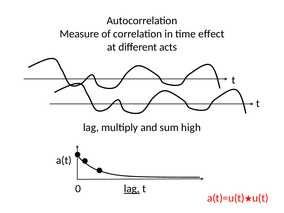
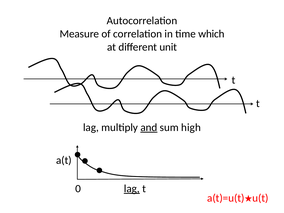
effect: effect -> which (211, 34)
acts: acts -> unit (168, 47)
and underline: none -> present (149, 127)
